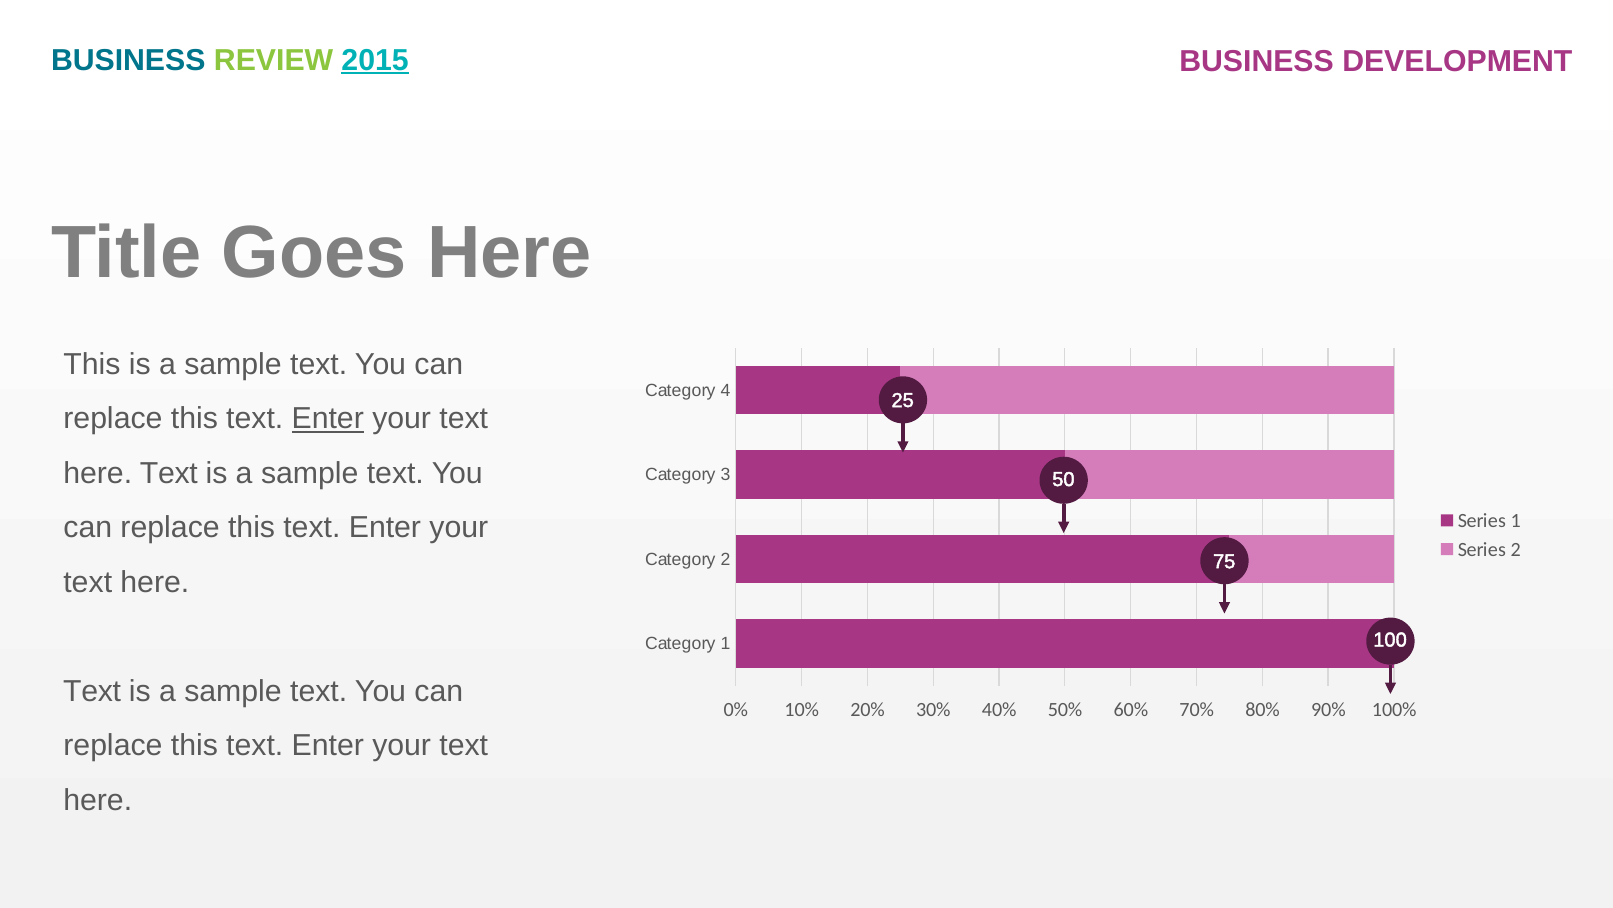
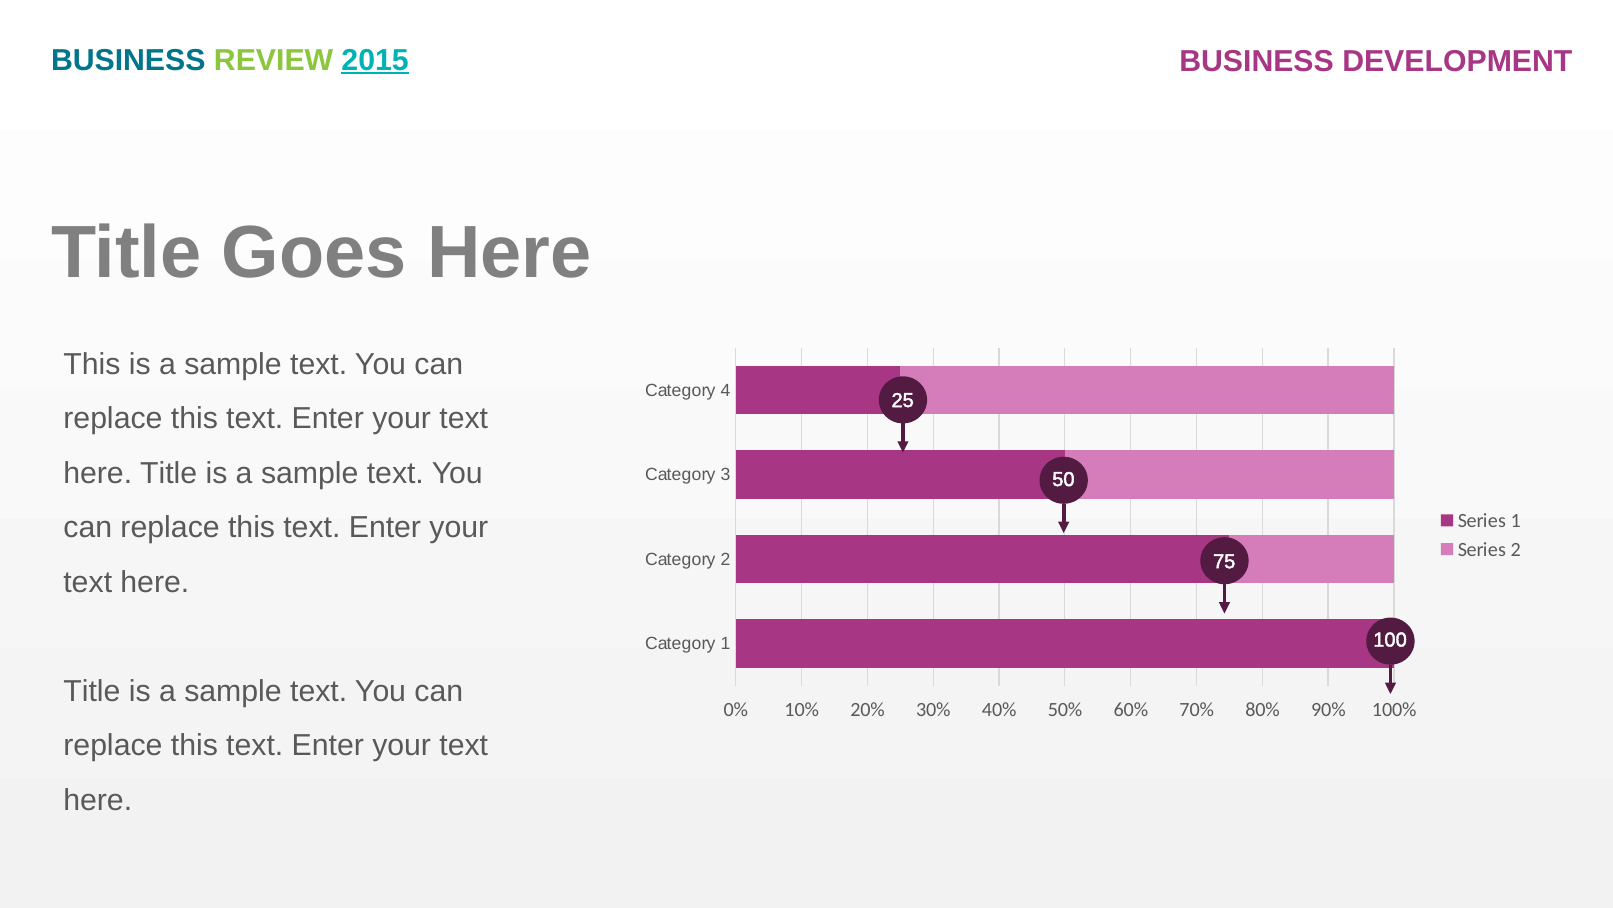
Enter underline: present -> none (328, 418)
Text: Text -> Title (169, 473)
Text: Text -> Title (92, 691)
